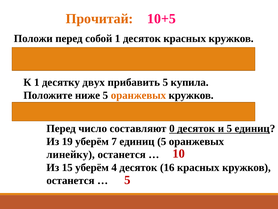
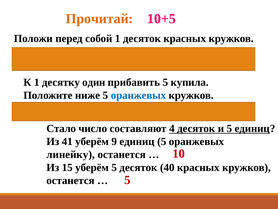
двух: двух -> один (94, 82)
оранжевых colour: orange -> blue (138, 95)
Перед: Перед -> Стало (61, 128)
0: 0 -> 4 (172, 128)
19: 19 -> 41 (67, 141)
7: 7 -> 9 (114, 141)
уберём 4: 4 -> 5 (114, 167)
16: 16 -> 40 (167, 167)
